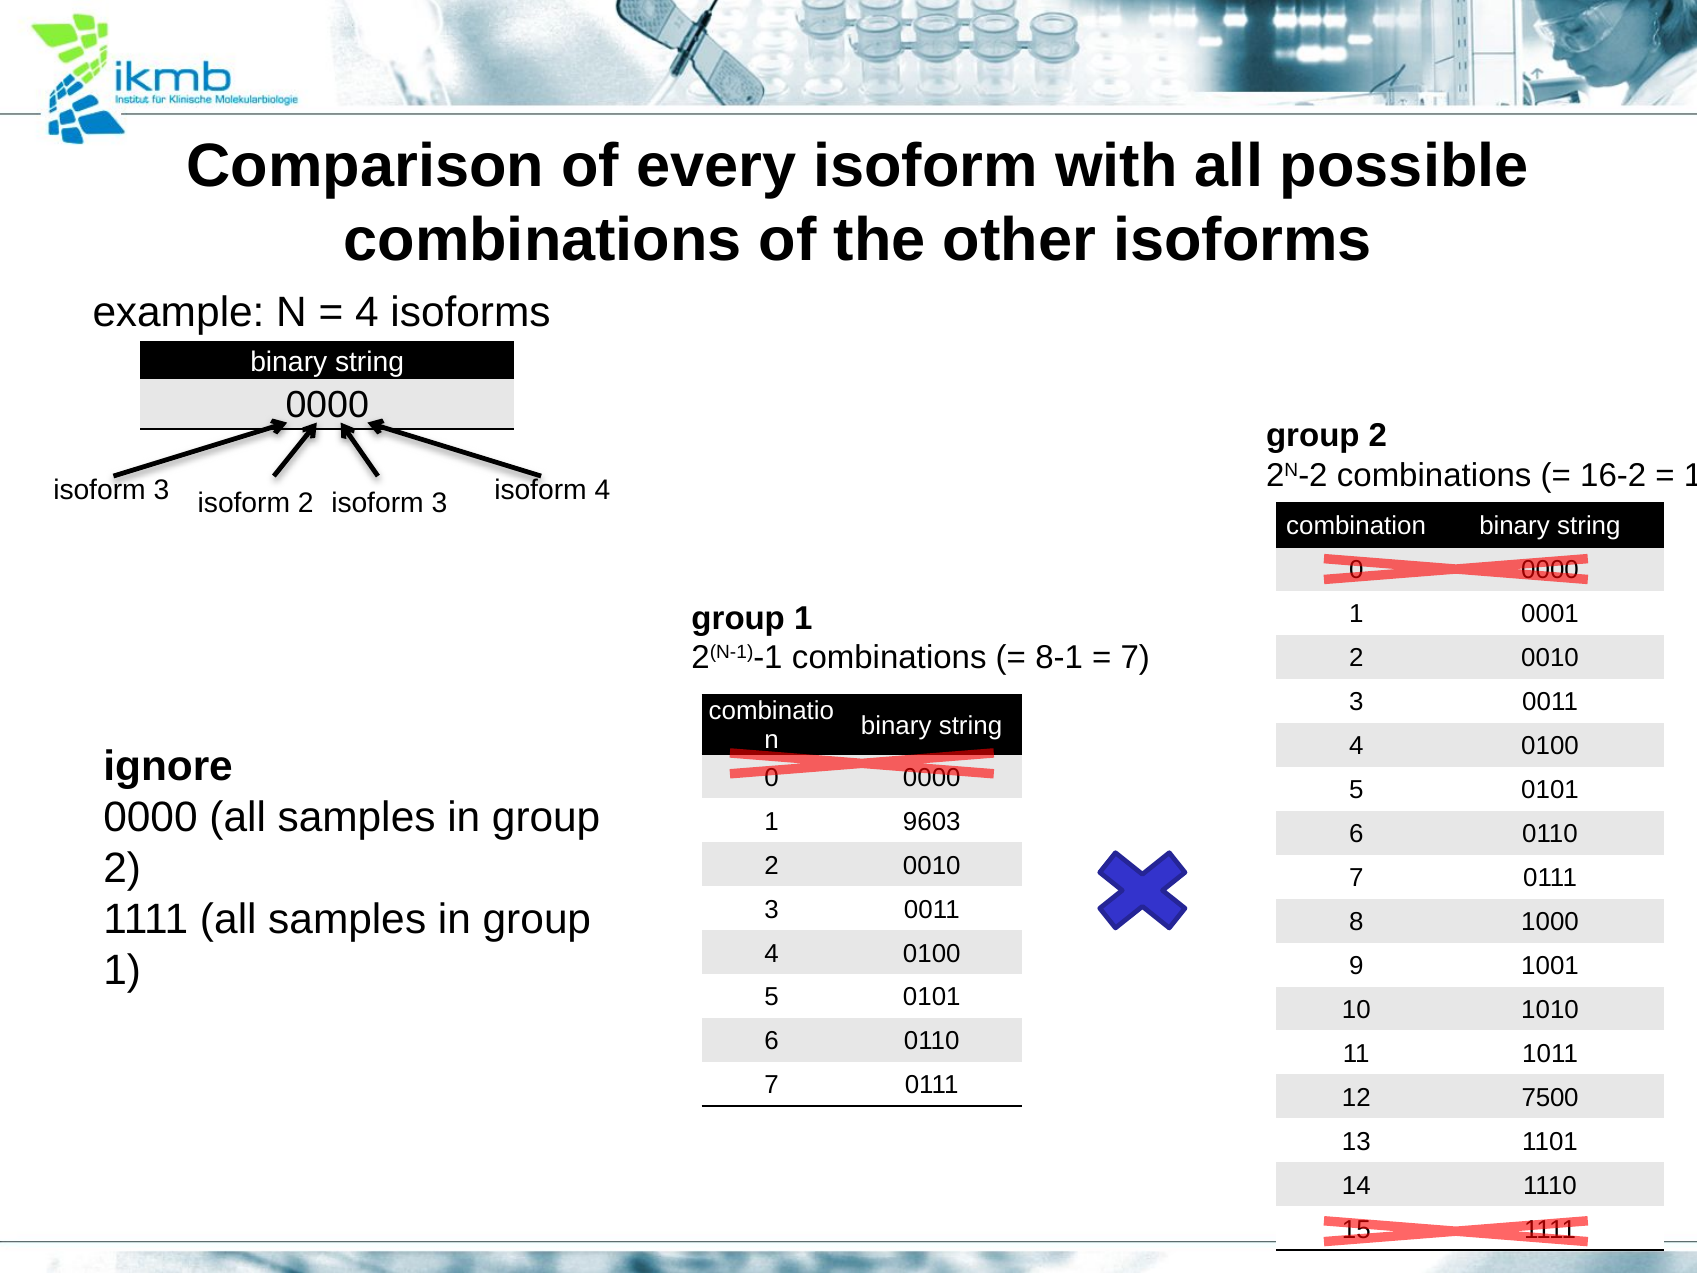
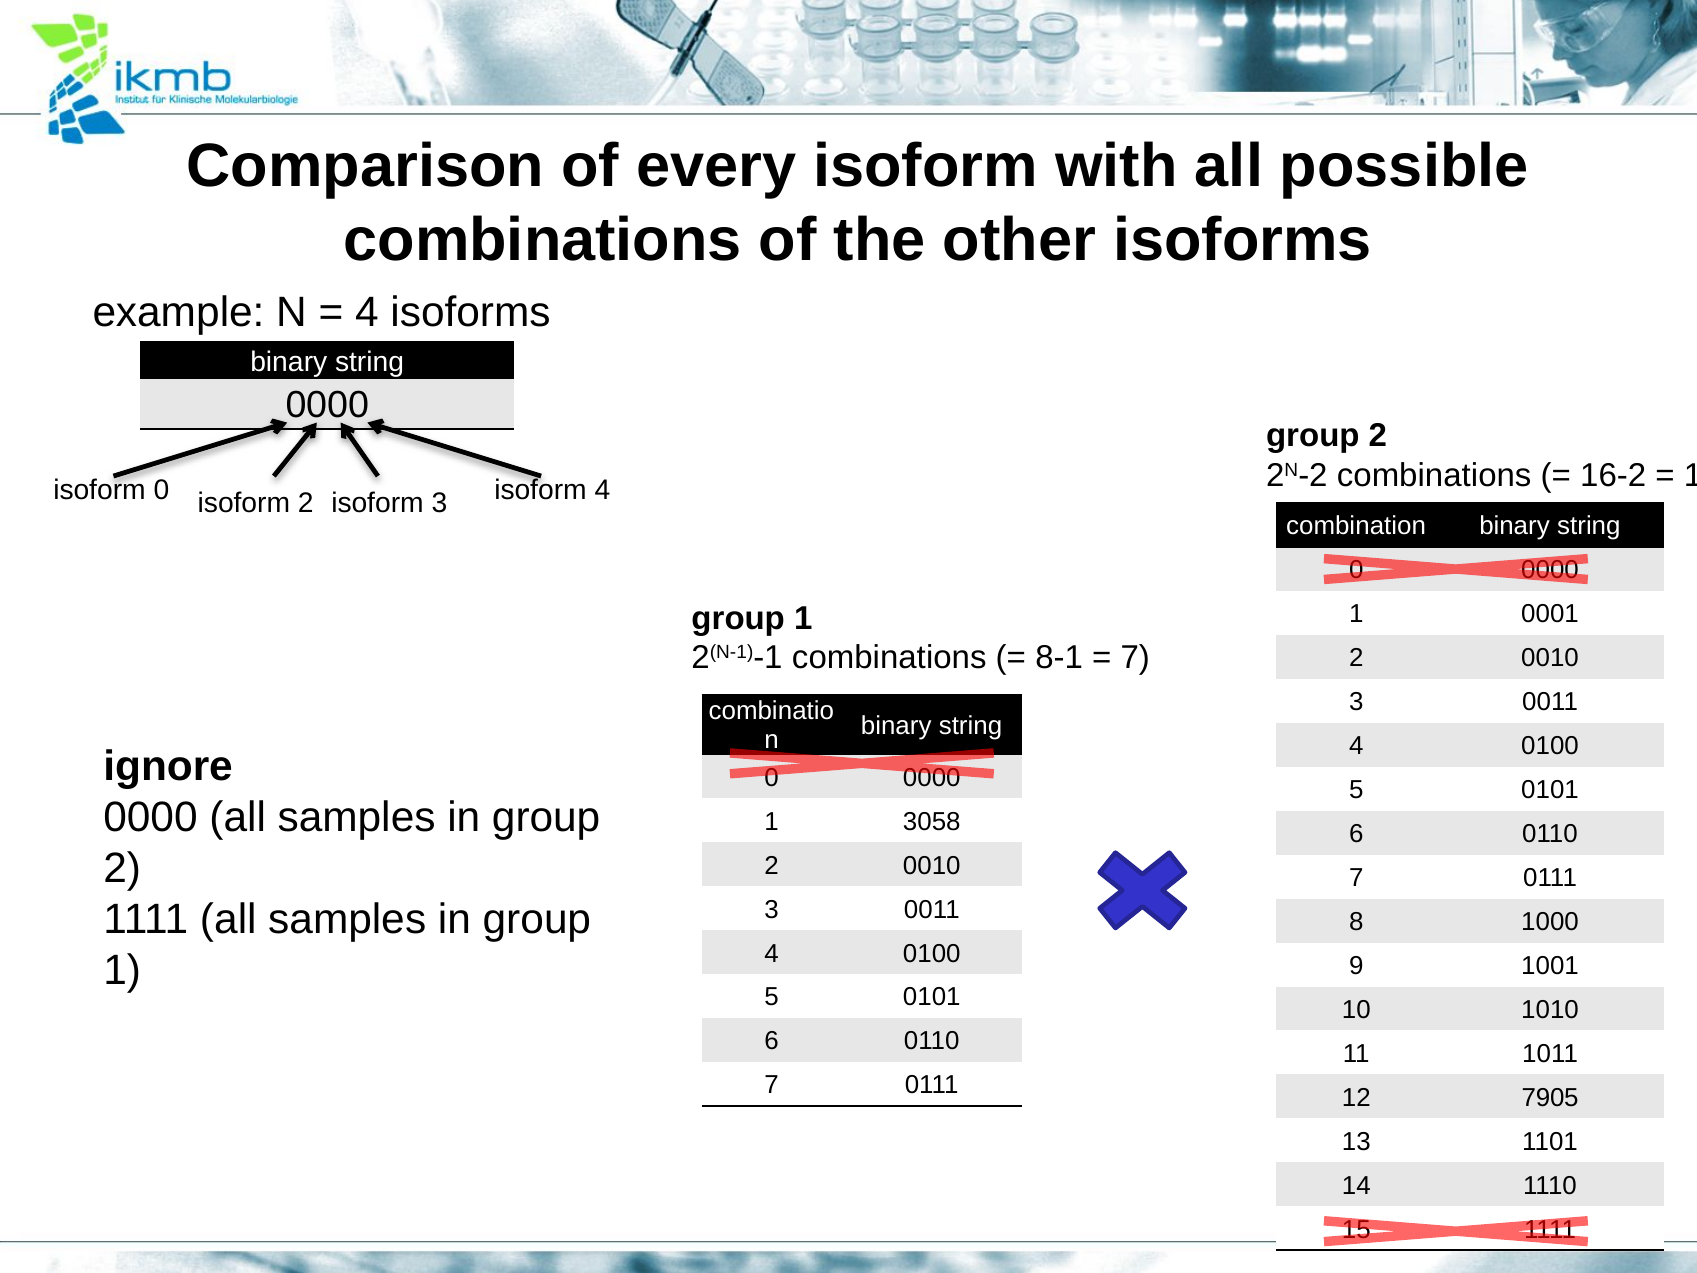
3: 3 -> 0 (161, 490)
9603: 9603 -> 3058 (932, 821)
7500: 7500 -> 7905 (1550, 1098)
